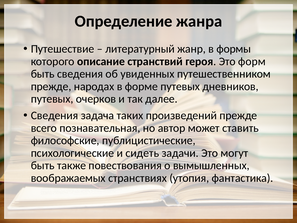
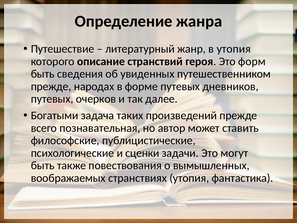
в формы: формы -> утопия (234, 49)
Сведения: Сведения -> Богатыми (55, 115)
сидеть: сидеть -> сценки (142, 153)
